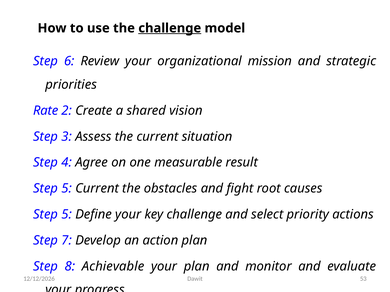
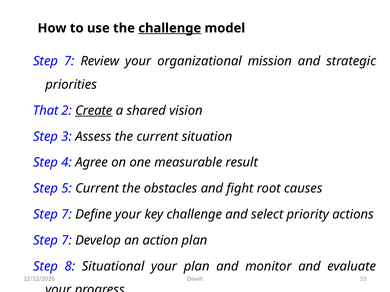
6: 6 -> 7 (69, 61)
Rate: Rate -> That (46, 111)
Create underline: none -> present (94, 111)
5: 5 -> 7 (67, 215)
Achievable: Achievable -> Situational (113, 267)
